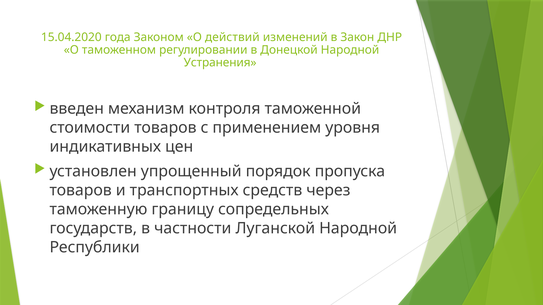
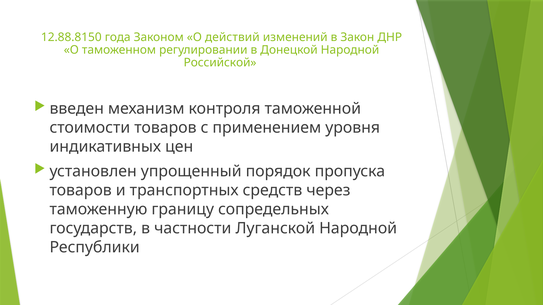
15.04.2020: 15.04.2020 -> 12.88.8150 (71, 37)
Устранения: Устранения -> Российской (220, 63)
